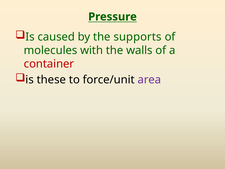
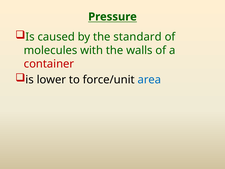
supports: supports -> standard (138, 37)
these: these -> lower (51, 80)
area colour: purple -> blue (149, 80)
